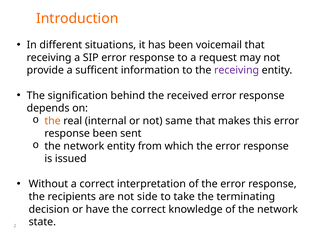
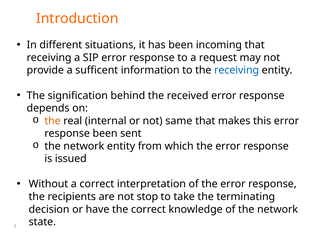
voicemail: voicemail -> incoming (219, 45)
receiving colour: purple -> blue (237, 70)
side: side -> stop (147, 197)
